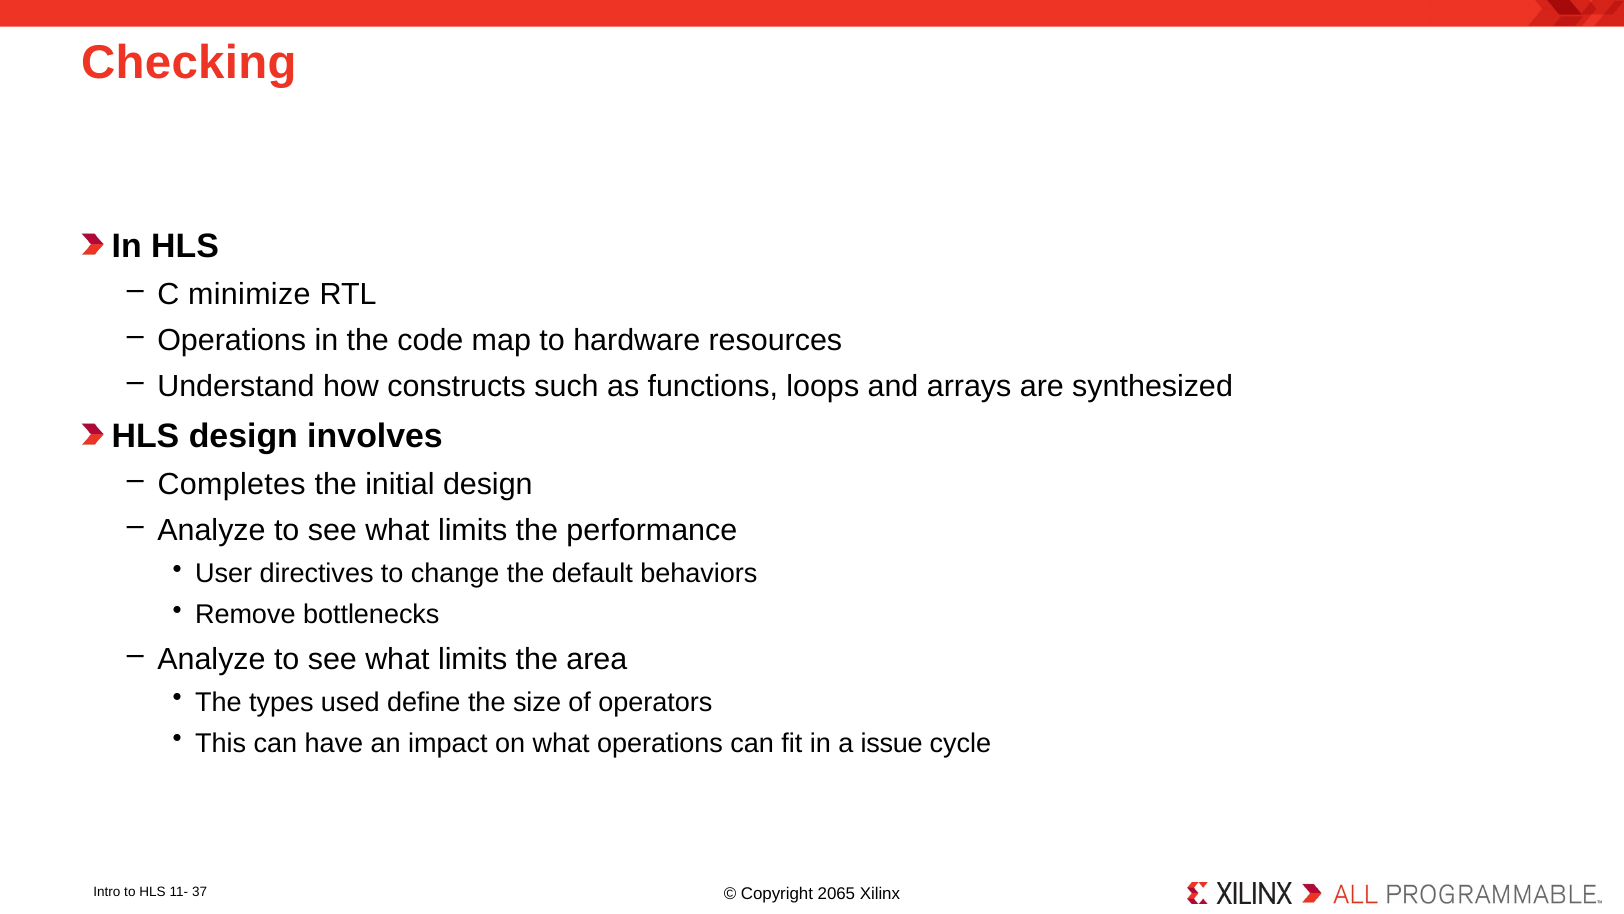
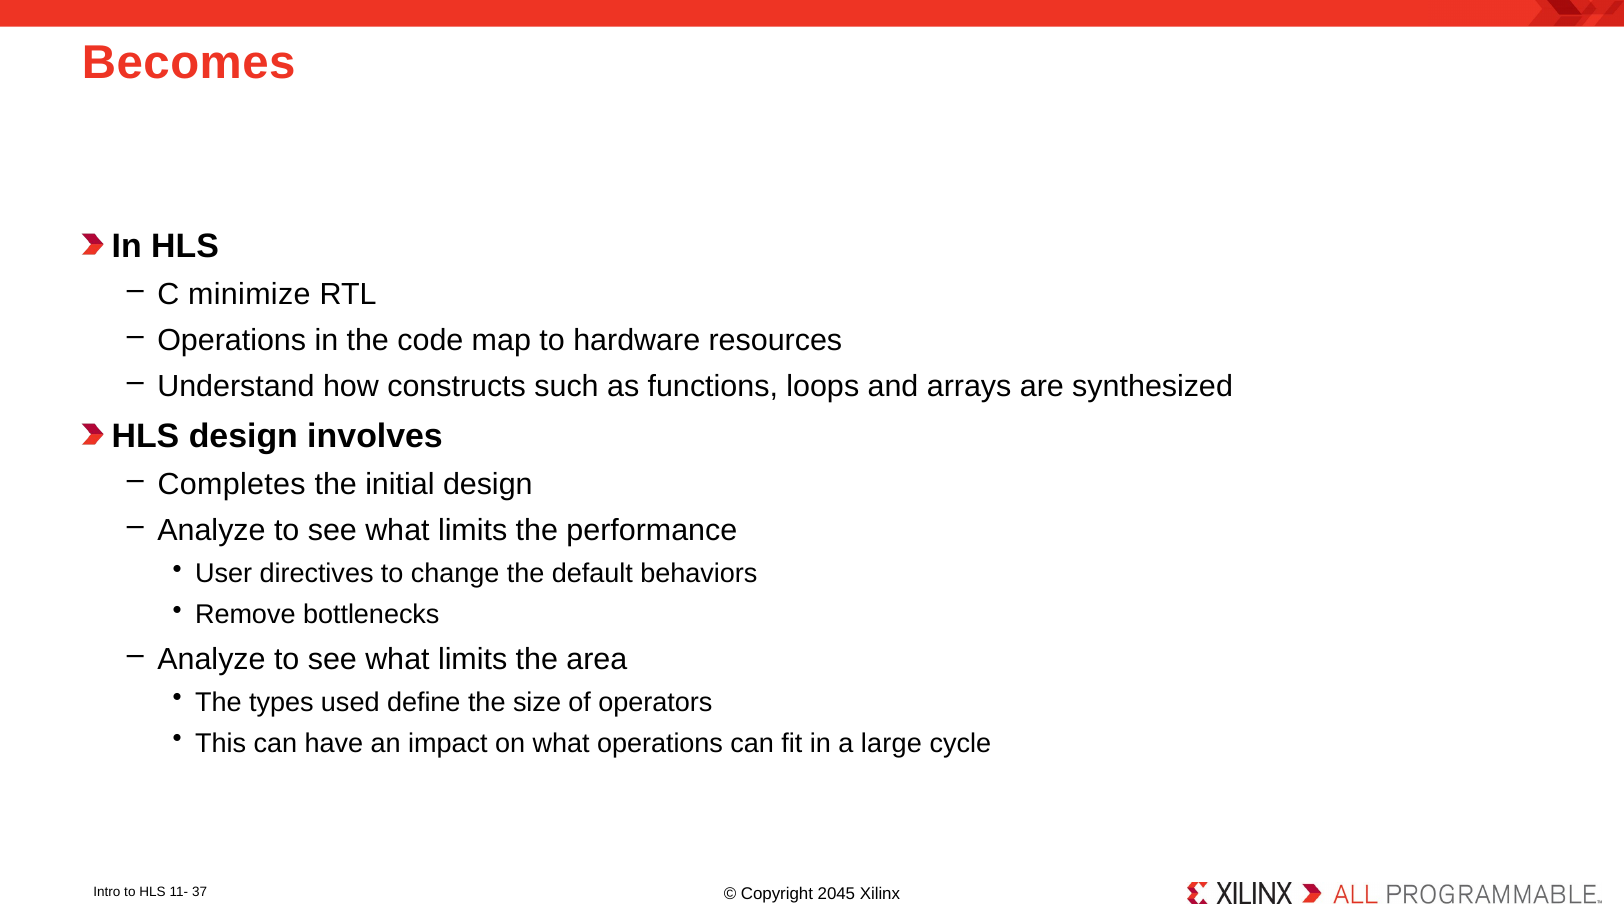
Checking: Checking -> Becomes (189, 63)
issue: issue -> large (891, 743)
2065: 2065 -> 2045 (836, 894)
